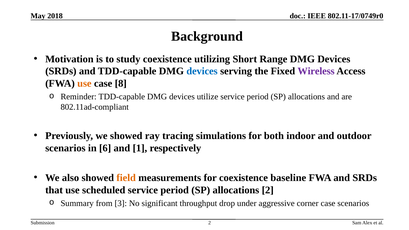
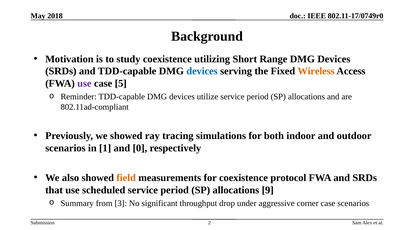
Wireless colour: purple -> orange (316, 71)
use colour: orange -> purple (84, 84)
8: 8 -> 5 (121, 84)
6: 6 -> 1 (105, 148)
1: 1 -> 0 (140, 148)
baseline: baseline -> protocol (288, 178)
allocations 2: 2 -> 9 (268, 190)
